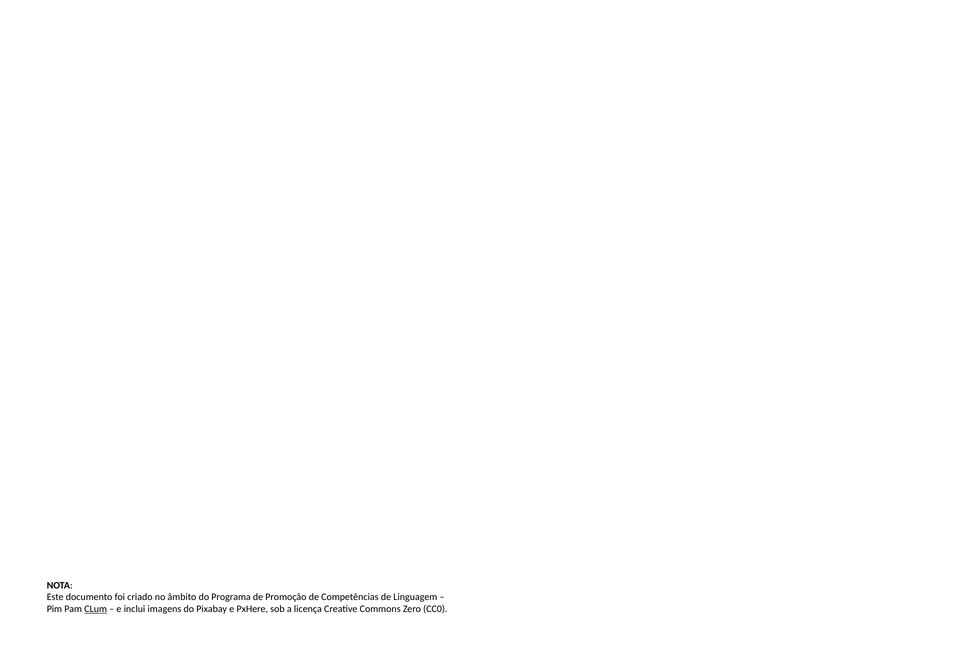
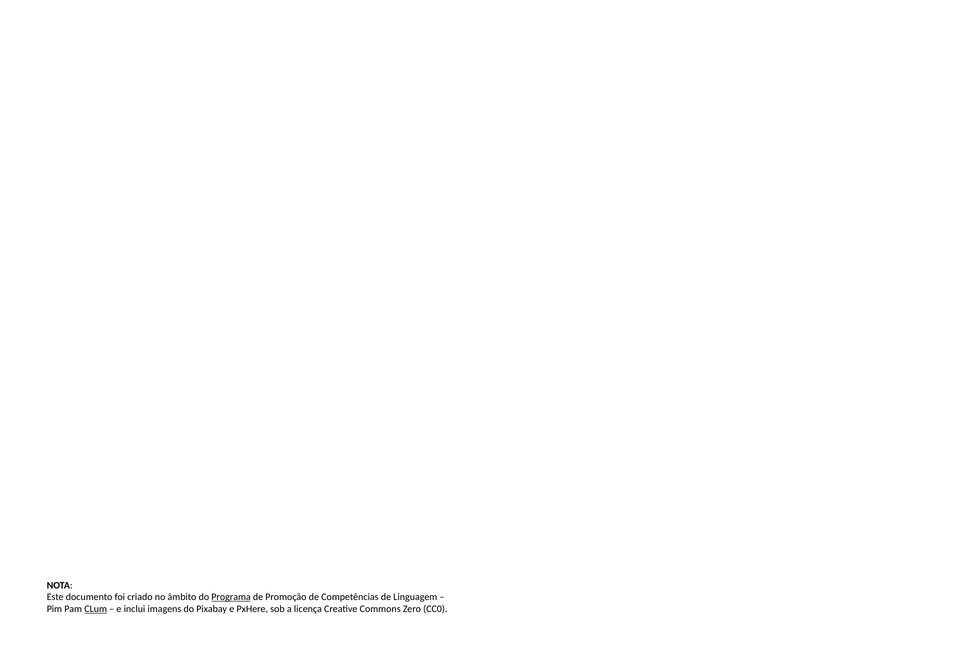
Programa underline: none -> present (231, 598)
